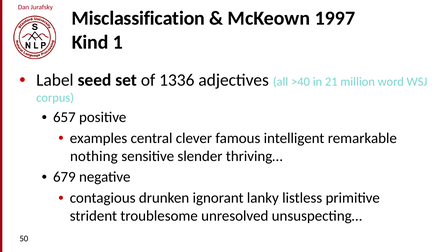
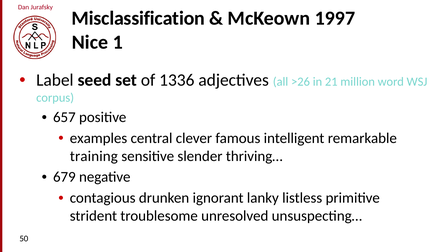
Kind: Kind -> Nice (90, 42)
>40: >40 -> >26 (301, 82)
nothing: nothing -> training (94, 156)
